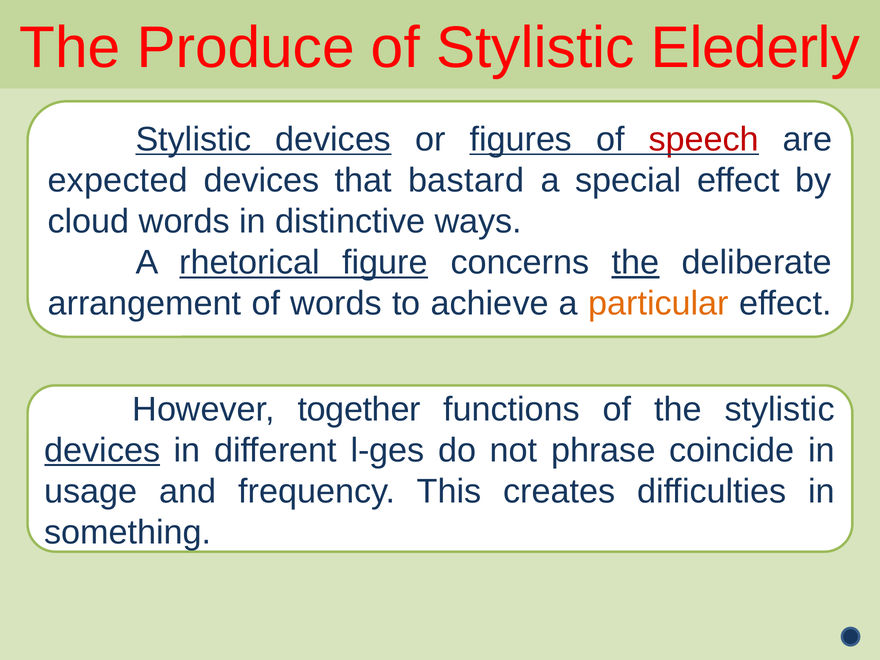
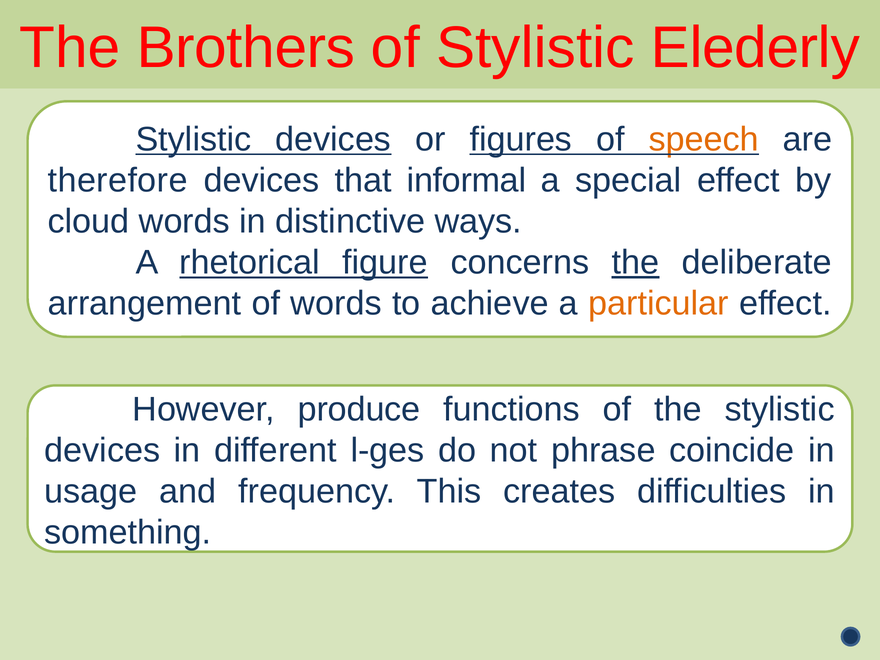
Produce: Produce -> Brothers (246, 48)
speech colour: red -> orange (704, 139)
expected: expected -> therefore (118, 180)
bastard: bastard -> informal (466, 180)
together: together -> produce (359, 409)
devices underline: present -> none (102, 450)
